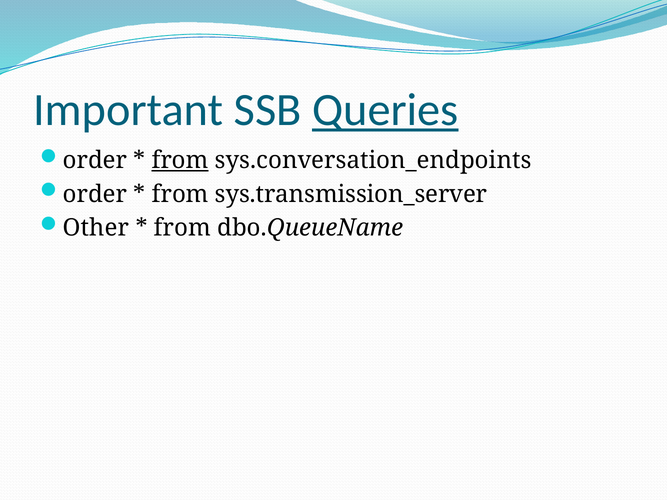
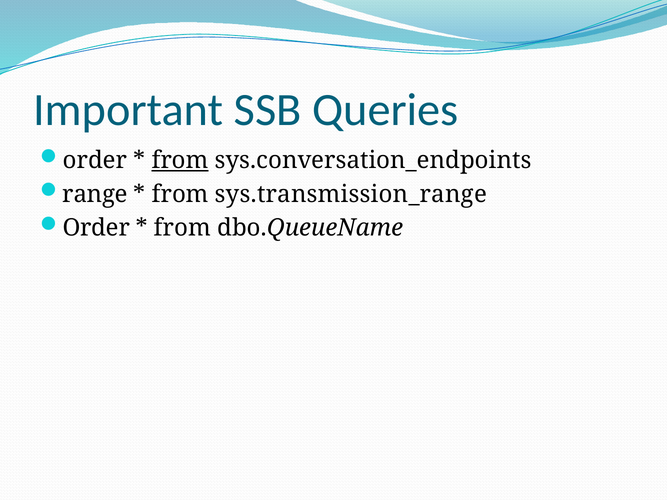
Queries underline: present -> none (385, 110)
order: order -> range (95, 194)
sys.transmission_server: sys.transmission_server -> sys.transmission_range (351, 194)
Other: Other -> Order (96, 228)
